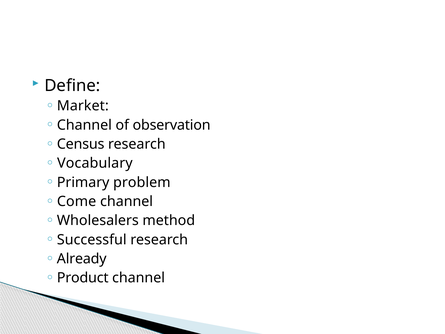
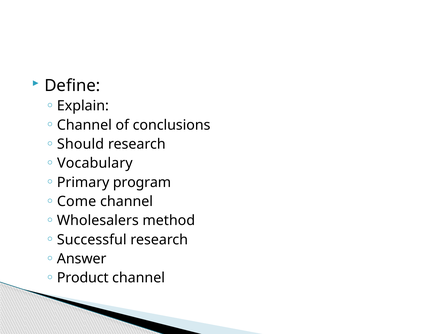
Market: Market -> Explain (83, 106)
observation: observation -> conclusions (172, 125)
Census: Census -> Should (81, 144)
problem: problem -> program (142, 182)
Already: Already -> Answer (82, 259)
